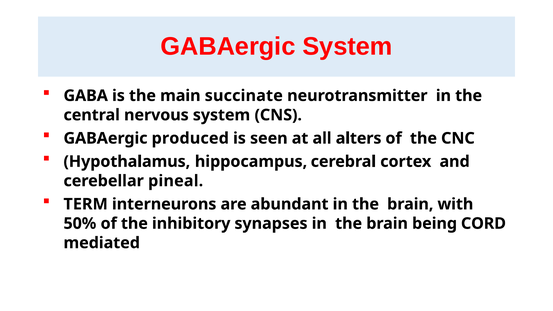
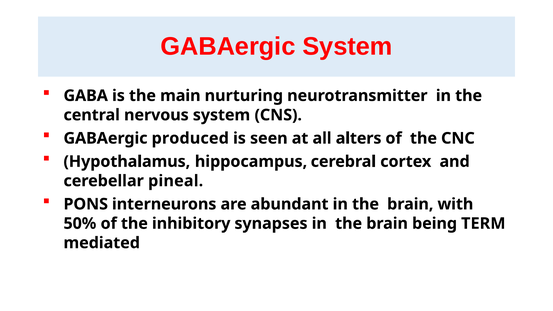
succinate: succinate -> nurturing (244, 96)
TERM: TERM -> PONS (86, 204)
CORD: CORD -> TERM (483, 224)
